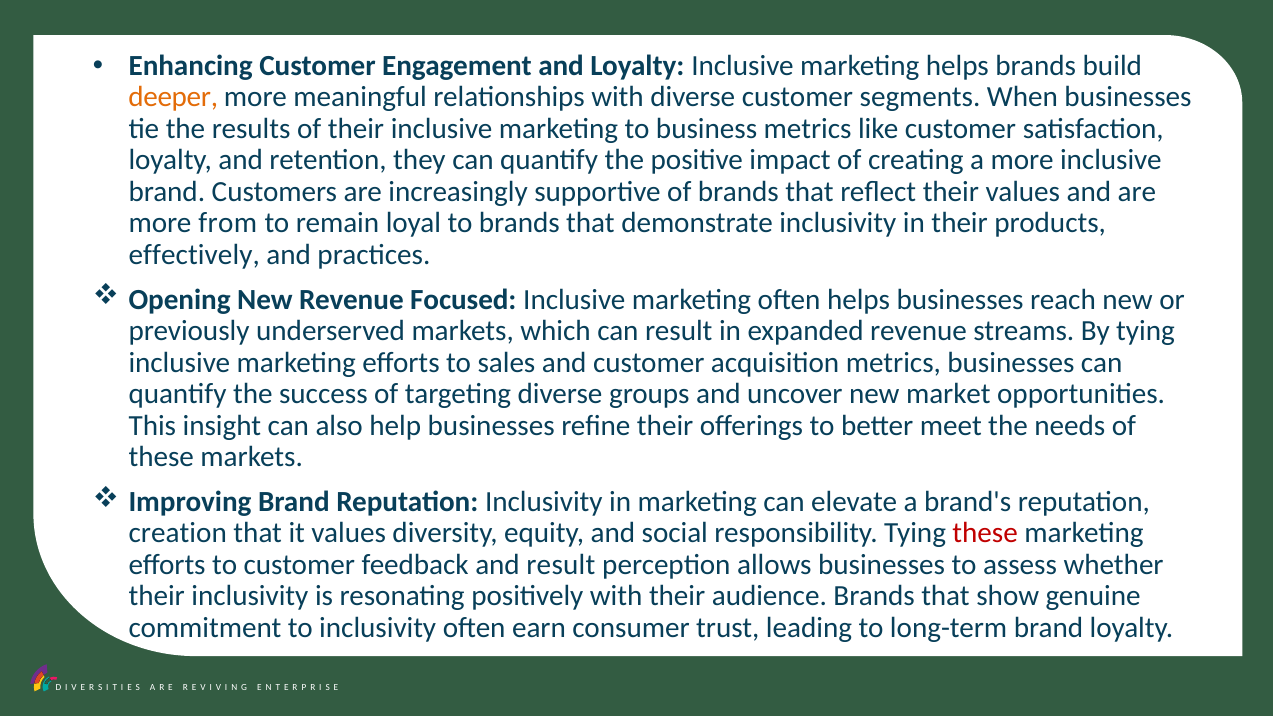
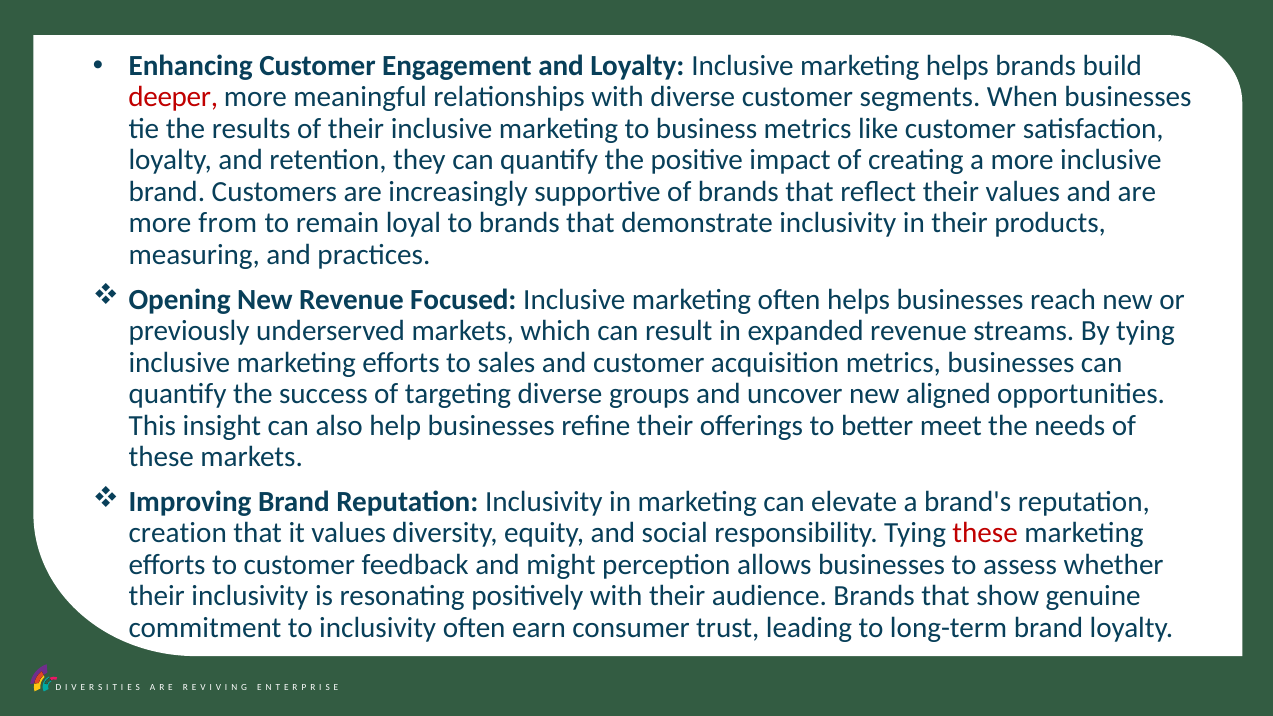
deeper colour: orange -> red (173, 97)
effectively: effectively -> measuring (194, 255)
market: market -> aligned (948, 394)
and result: result -> might (561, 565)
